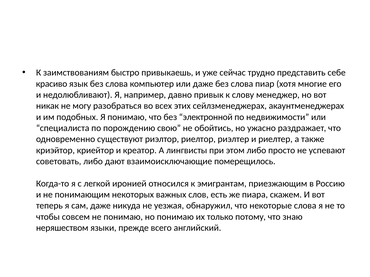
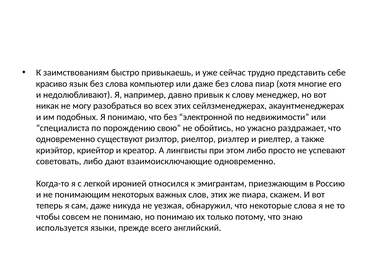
взаимоисключающие померещилось: померещилось -> одновременно (245, 162)
слов есть: есть -> этих (219, 195)
неряшеством: неряшеством -> используется (62, 228)
